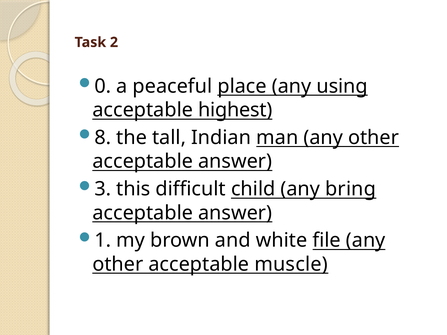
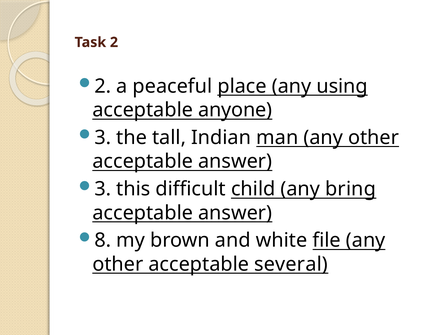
0: 0 -> 2 (103, 86)
highest: highest -> anyone (235, 110)
8: 8 -> 3 (103, 138)
1: 1 -> 8 (103, 241)
muscle: muscle -> several (291, 264)
